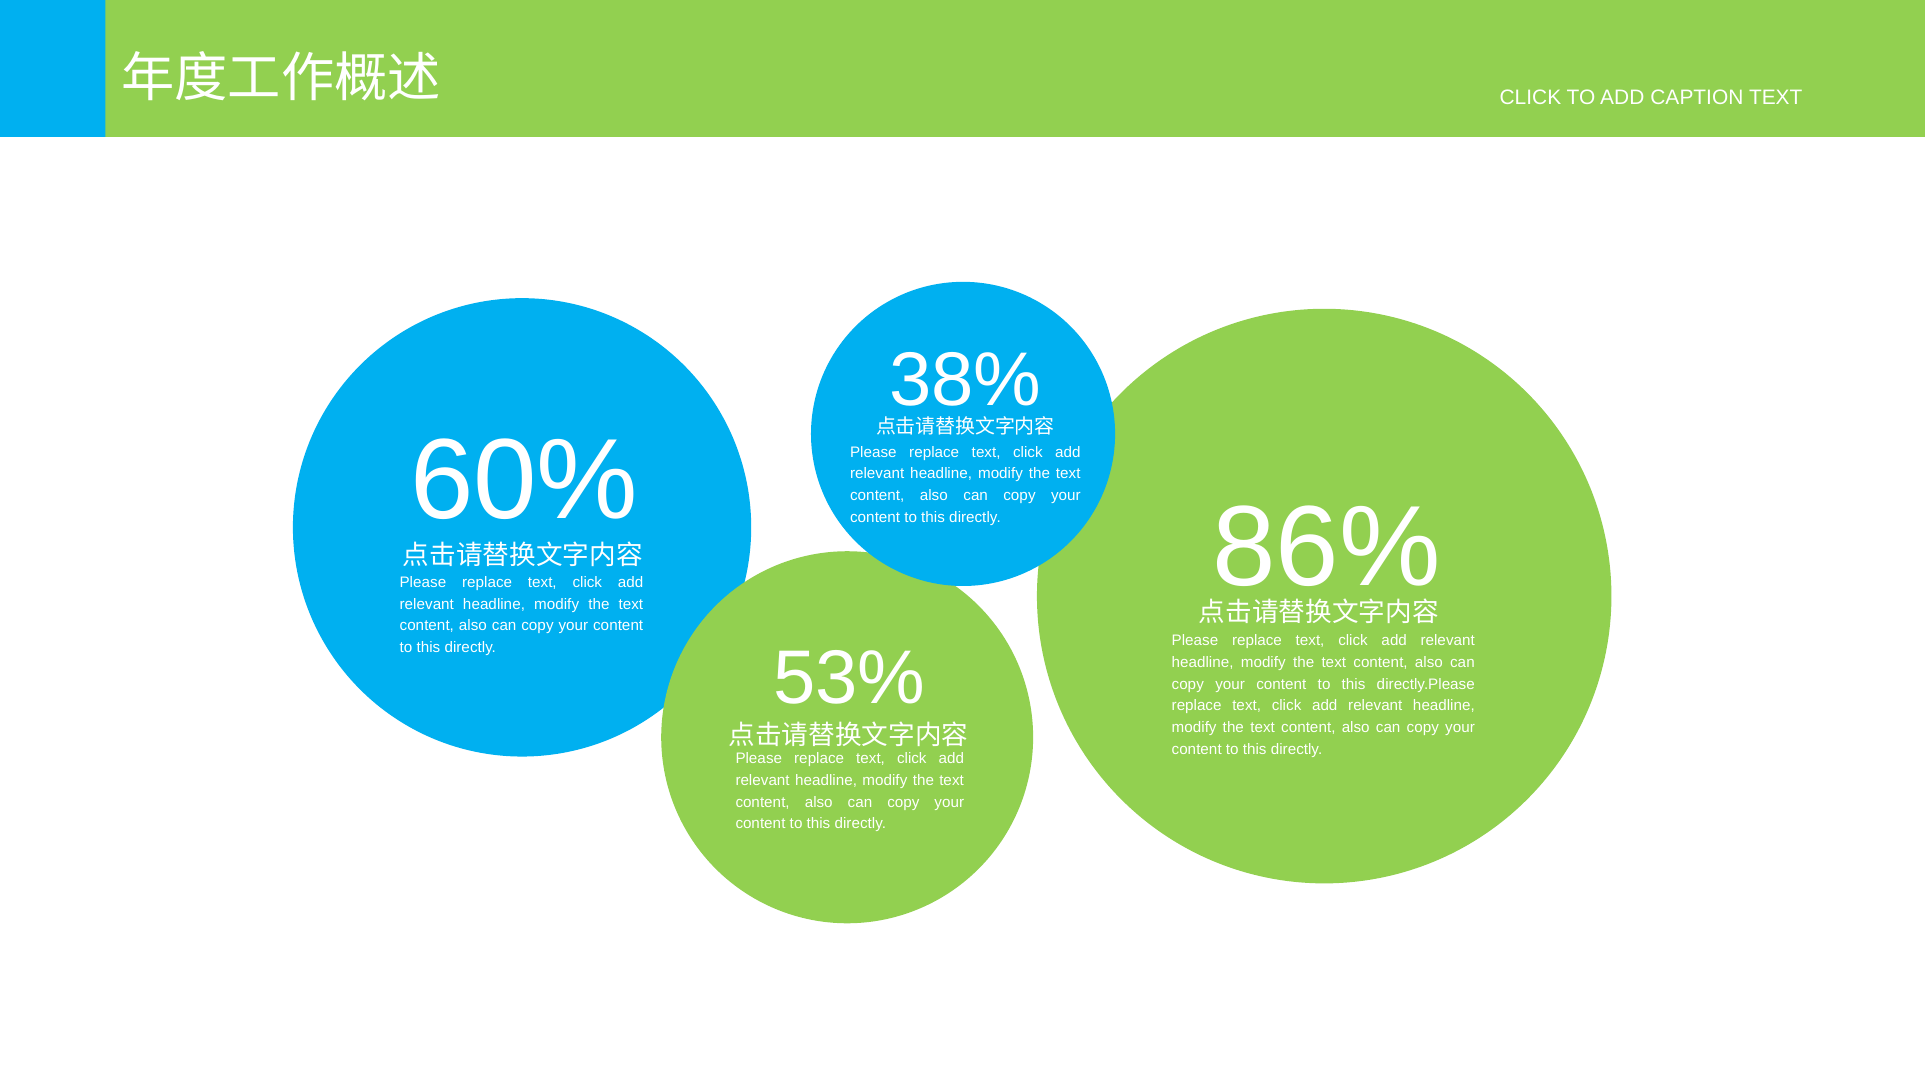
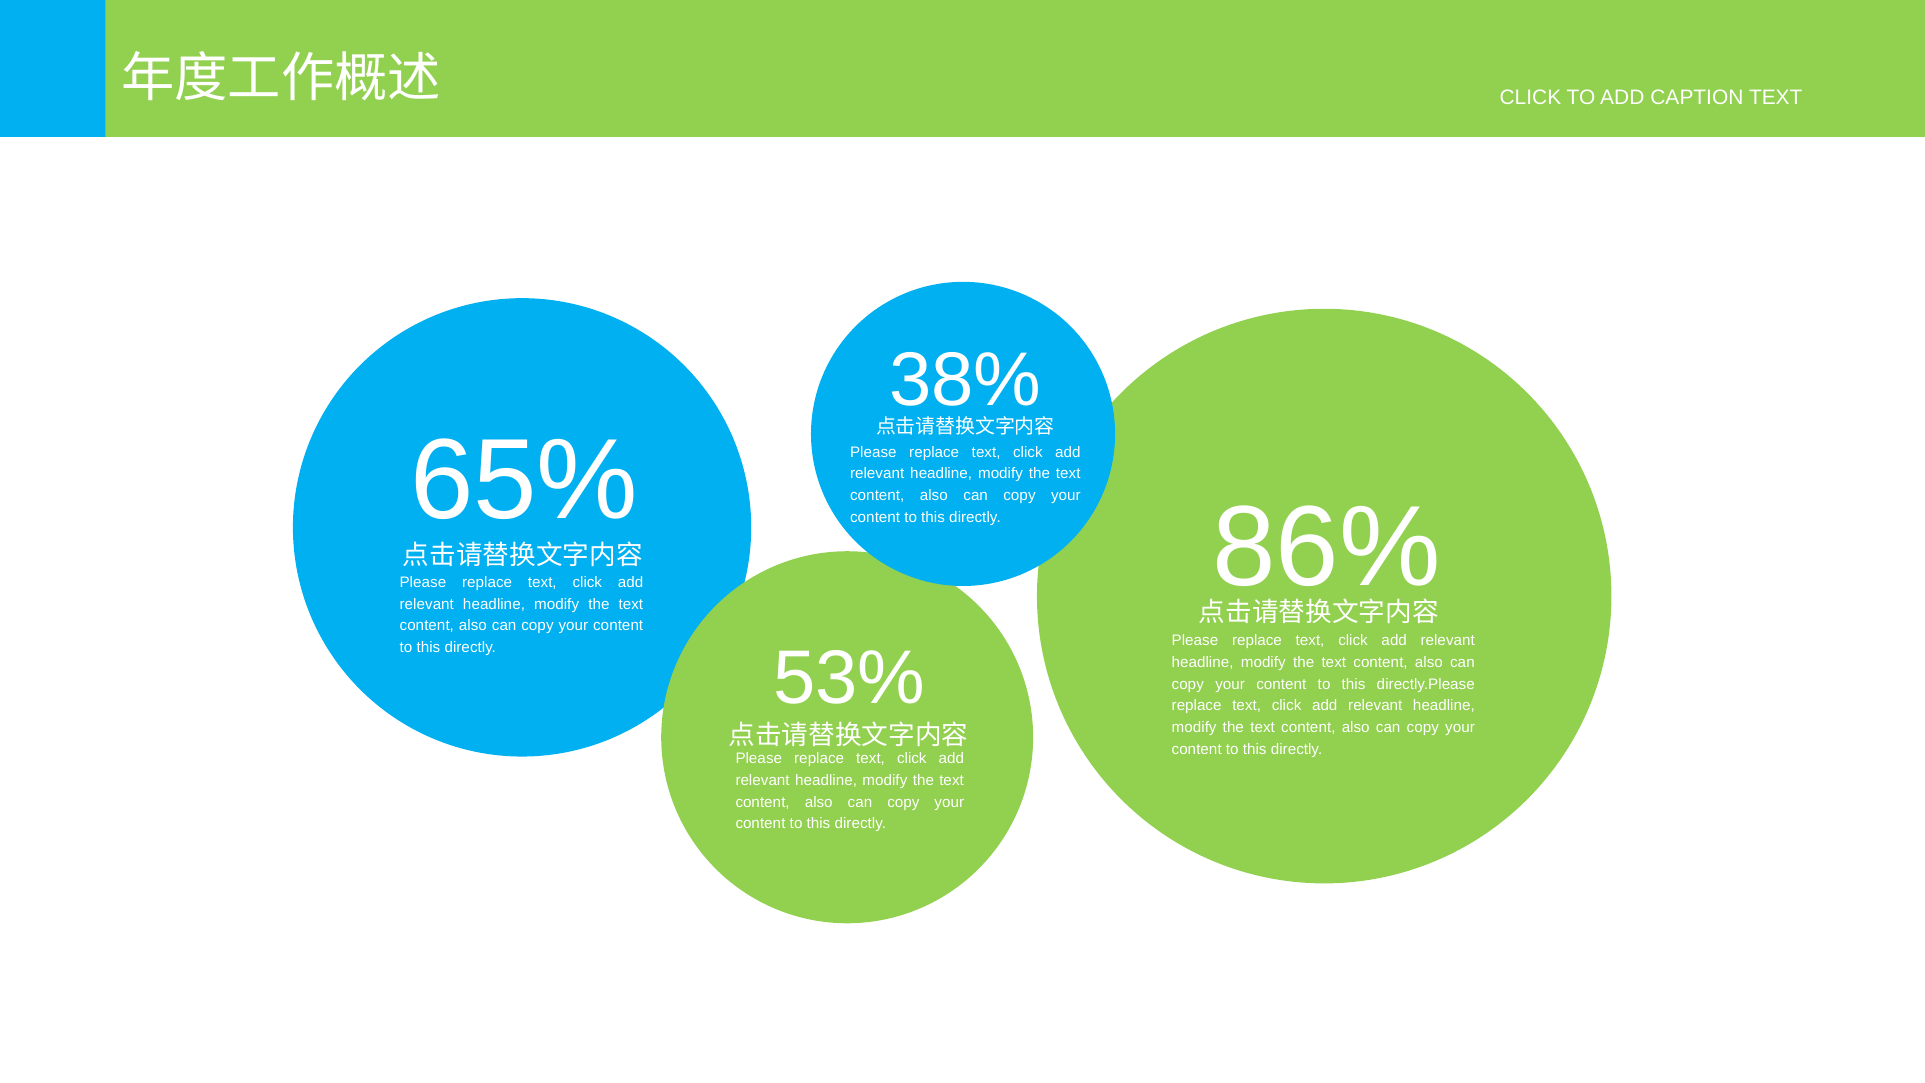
60%: 60% -> 65% (524, 480)
